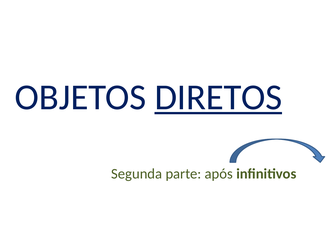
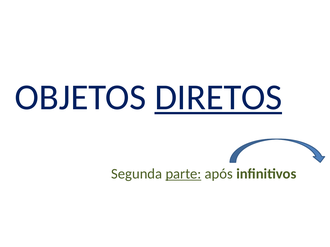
parte underline: none -> present (183, 174)
